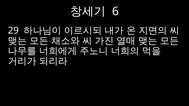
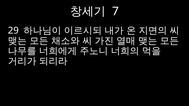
6: 6 -> 7 (115, 11)
